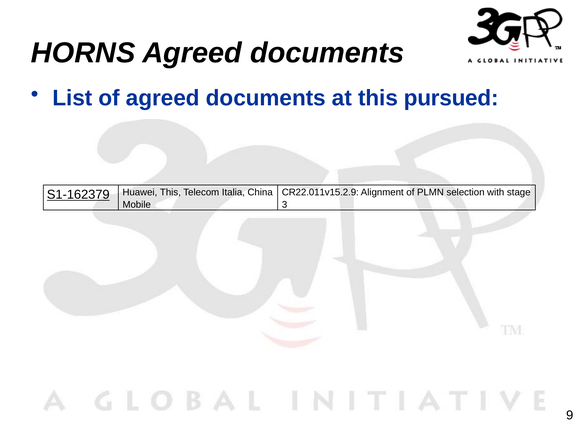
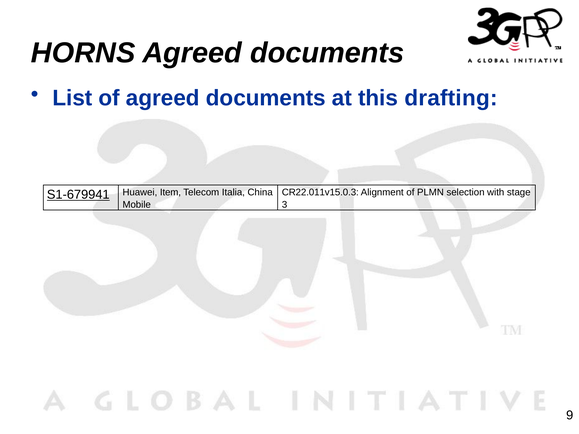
pursued: pursued -> drafting (451, 98)
CR22.011v15.2.9: CR22.011v15.2.9 -> CR22.011v15.0.3 (320, 192)
S1-162379: S1-162379 -> S1-679941 (78, 195)
Huawei This: This -> Item (170, 192)
